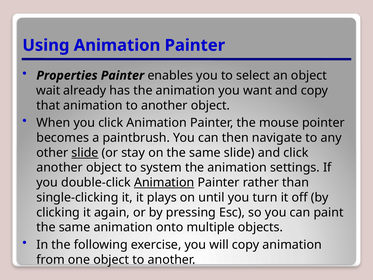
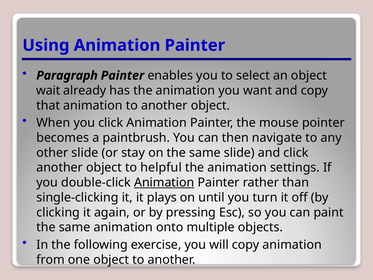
Properties: Properties -> Paragraph (67, 75)
slide underline: present -> none (85, 153)
system: system -> helpful (161, 167)
